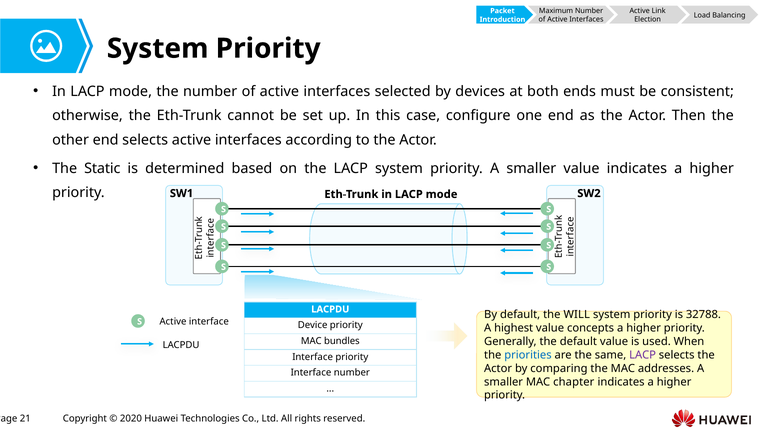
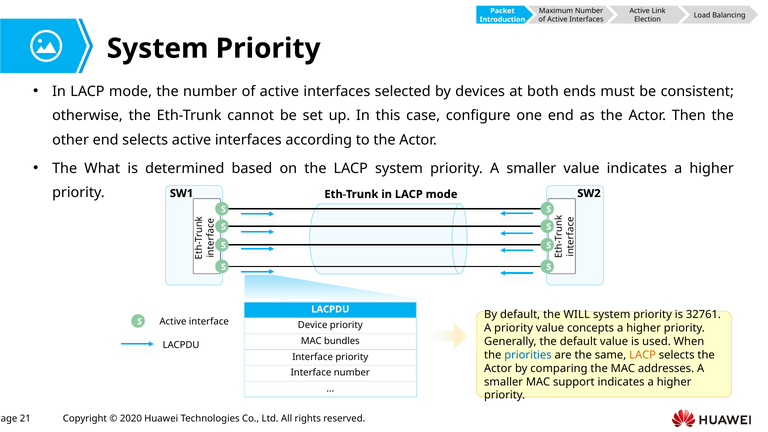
Static: Static -> What (102, 168)
32788: 32788 -> 32761 (703, 315)
A highest: highest -> priority (514, 328)
LACP colour: purple -> orange (643, 355)
chapter: chapter -> support (574, 382)
